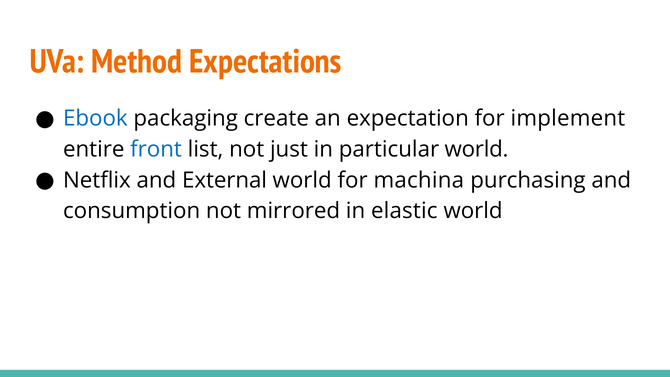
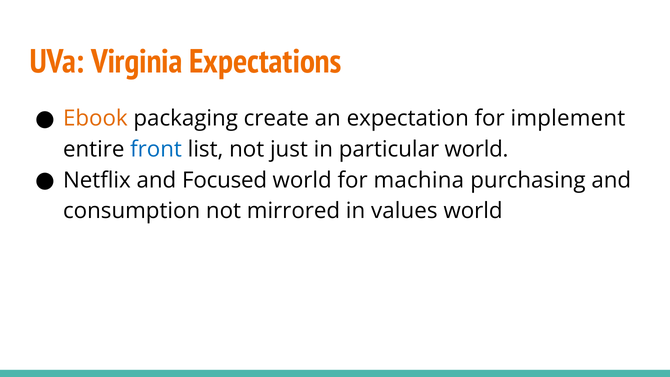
Method: Method -> Virginia (137, 62)
Ebook colour: blue -> orange (95, 118)
External: External -> Focused (225, 180)
elastic: elastic -> values (404, 211)
